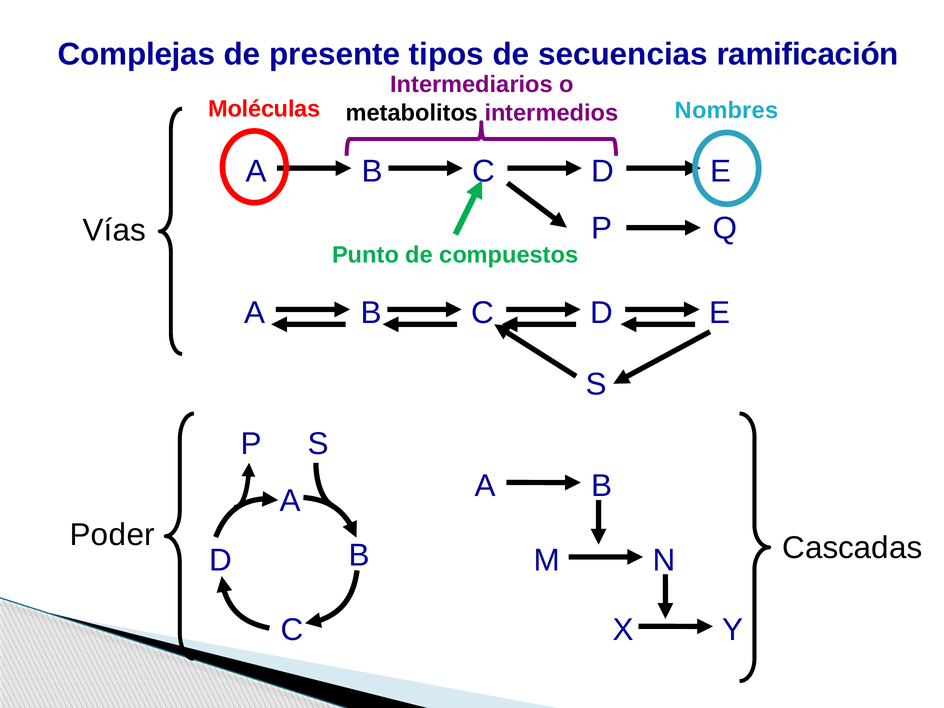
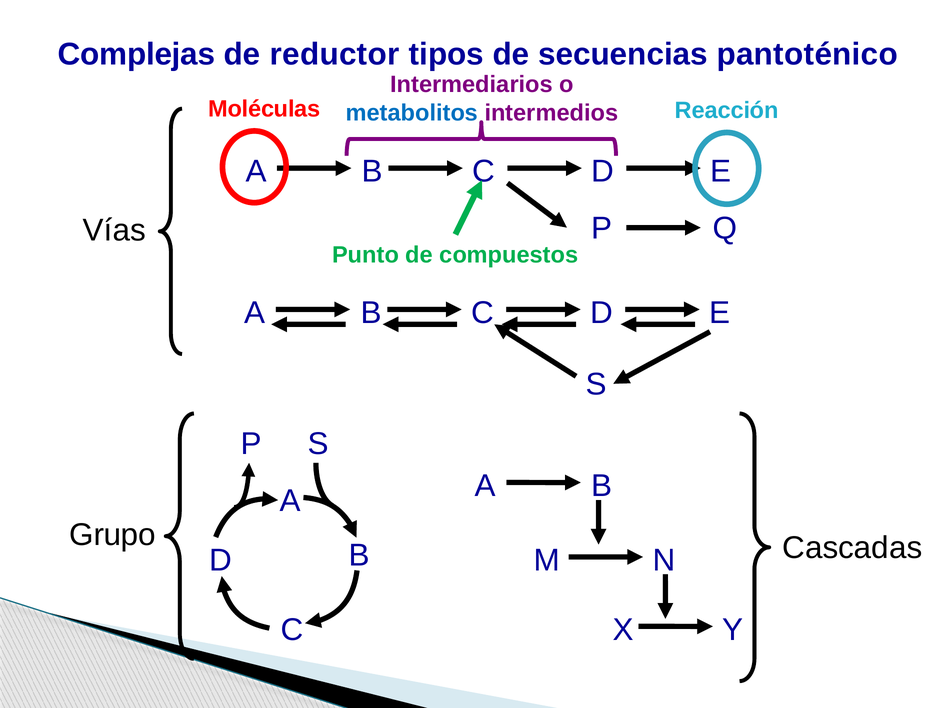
presente: presente -> reductor (335, 55)
ramificación: ramificación -> pantoténico (807, 55)
metabolitos colour: black -> blue (412, 113)
Nombres: Nombres -> Reacción (727, 110)
Poder: Poder -> Grupo (113, 535)
